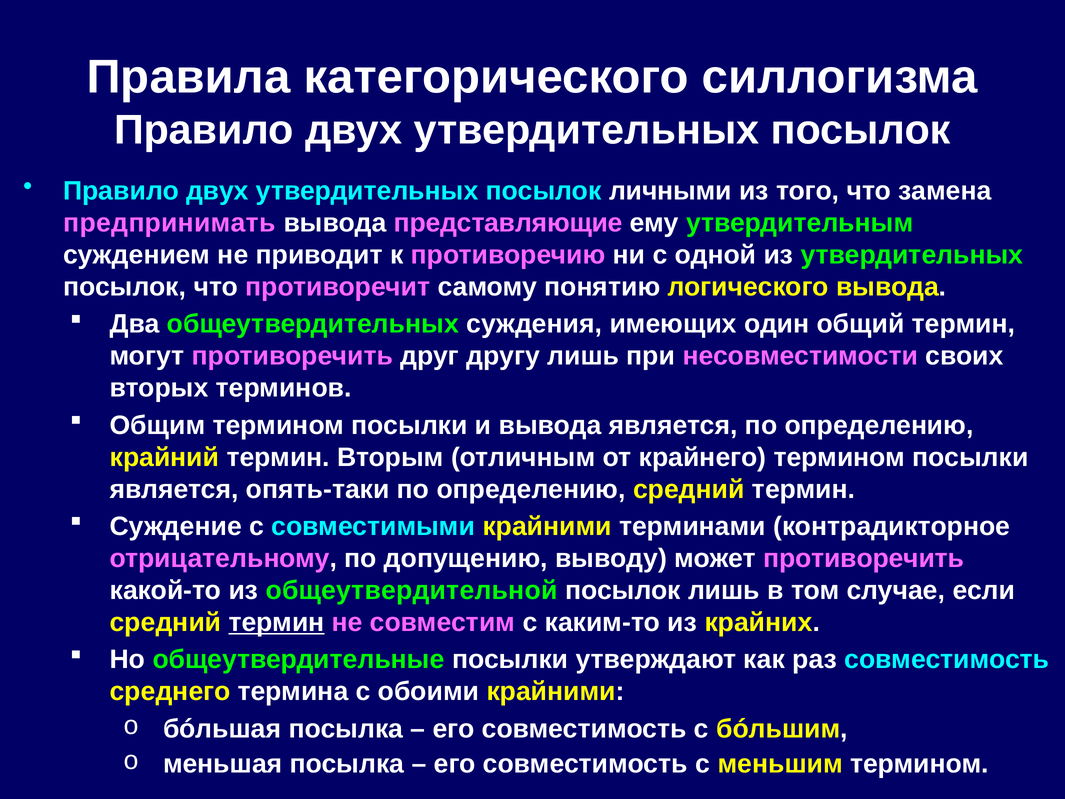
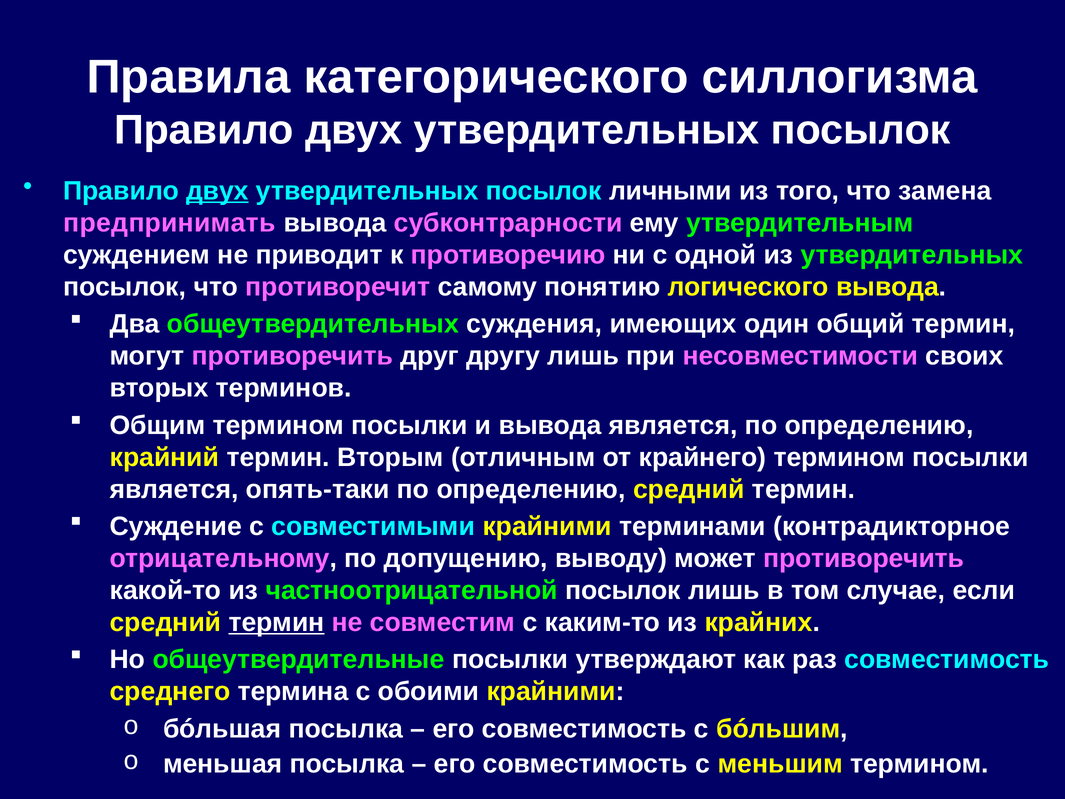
двух underline: none -> present (217, 191)
представляющие: представляющие -> субконтрарности (508, 223)
общеутвердительной: общеутвердительной -> частноотрицательной (412, 590)
